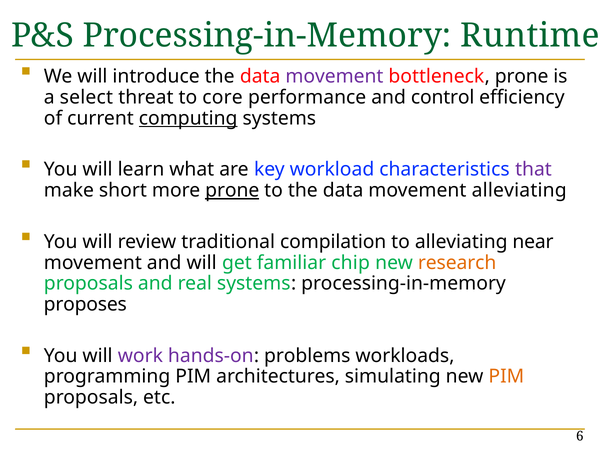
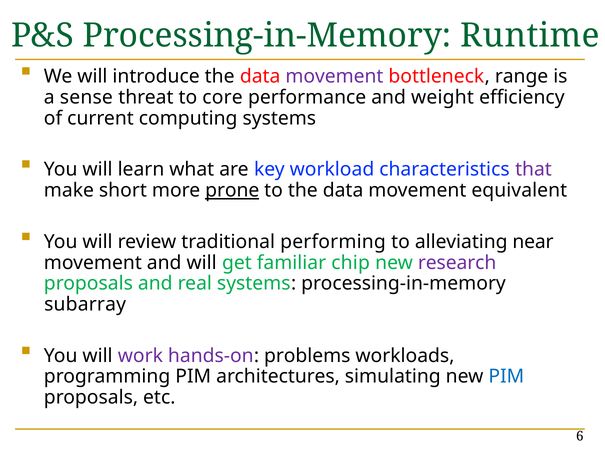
bottleneck prone: prone -> range (522, 76)
select: select -> sense (86, 97)
control: control -> weight (442, 97)
computing underline: present -> none (188, 118)
movement alleviating: alleviating -> equivalent (519, 190)
compilation: compilation -> performing (333, 242)
research colour: orange -> purple (457, 262)
proposes: proposes -> subarray (85, 304)
PIM colour: orange -> blue (506, 376)
